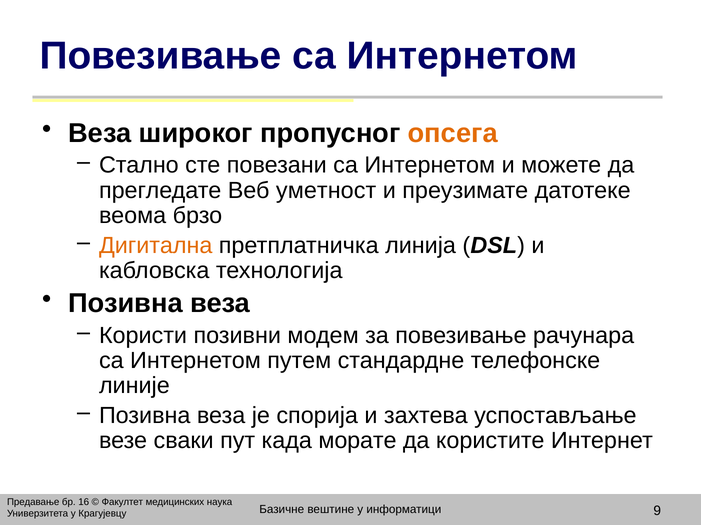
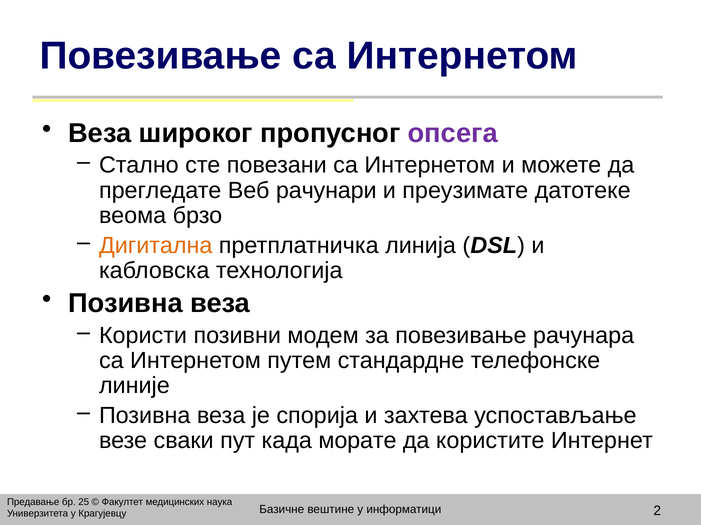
опсега colour: orange -> purple (453, 133)
уметност: уметност -> рачунари (326, 191)
16: 16 -> 25 (84, 503)
9: 9 -> 2 (657, 511)
